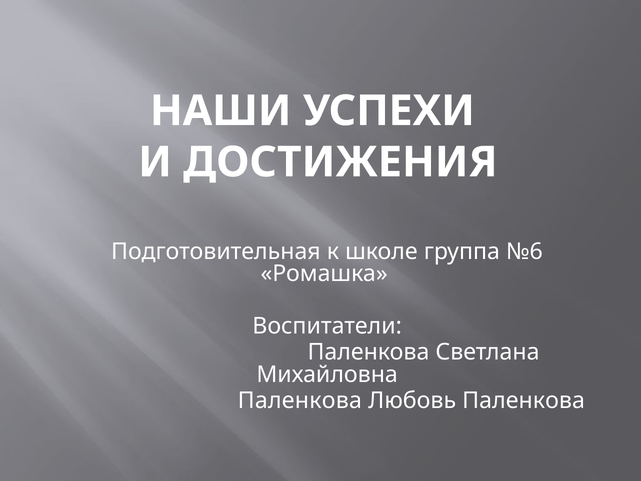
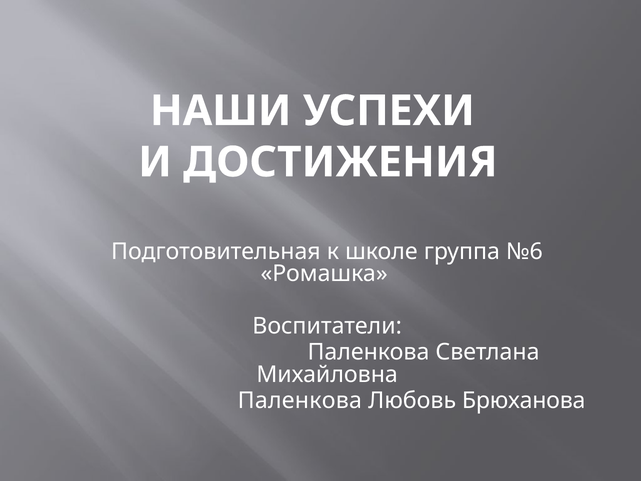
Любовь Паленкова: Паленкова -> Брюханова (524, 400)
